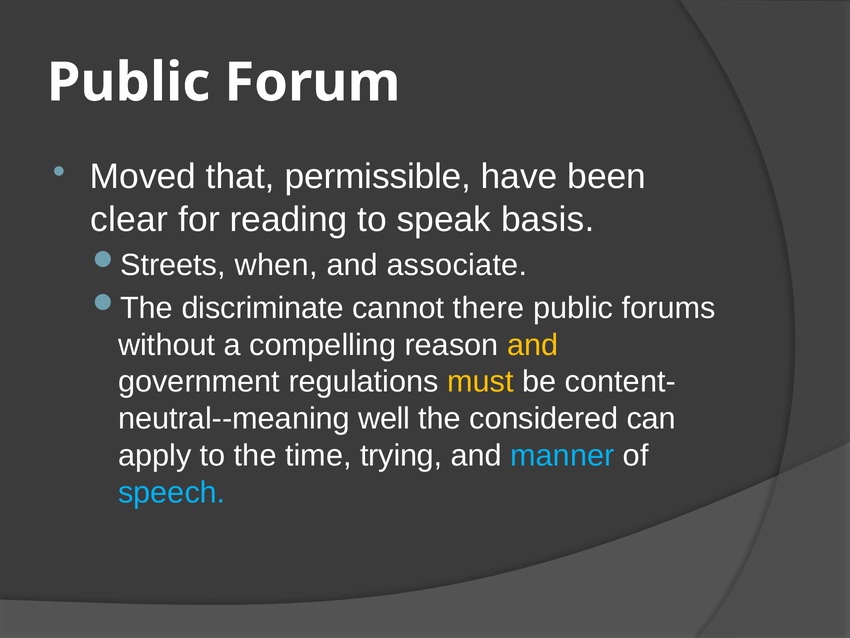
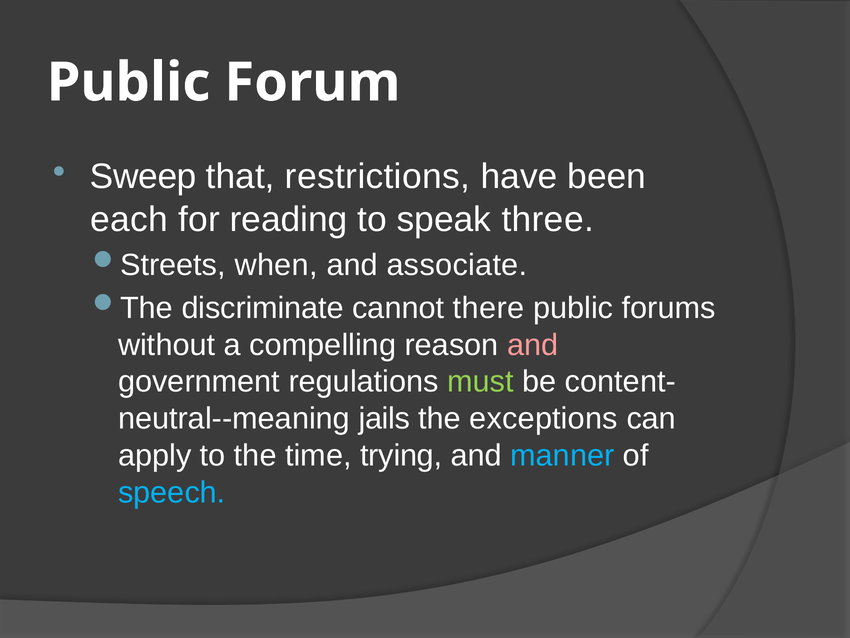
Moved: Moved -> Sweep (143, 177)
permissible: permissible -> restrictions (378, 177)
clear: clear -> each (129, 219)
basis: basis -> three (548, 219)
and colour: yellow -> pink (533, 345)
must colour: yellow -> light green (481, 382)
well: well -> jails (384, 418)
considered: considered -> exceptions (544, 418)
